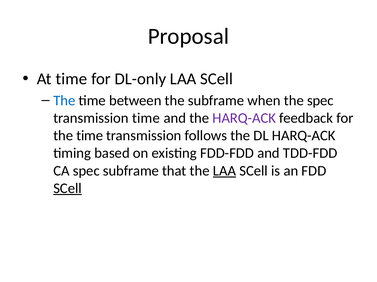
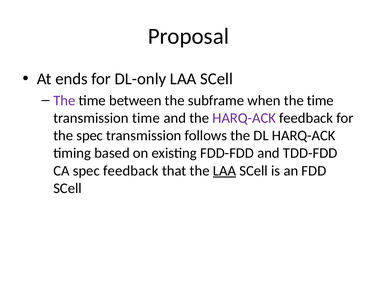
At time: time -> ends (72, 79)
The colour: blue -> purple (64, 101)
when the spec: spec -> time (320, 101)
time: time -> spec (90, 136)
spec subframe: subframe -> feedback (131, 171)
SCell underline: present -> none (68, 189)
